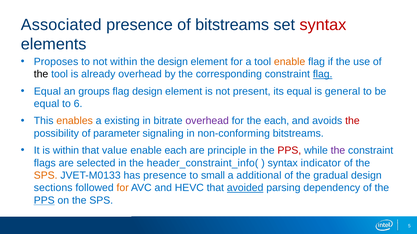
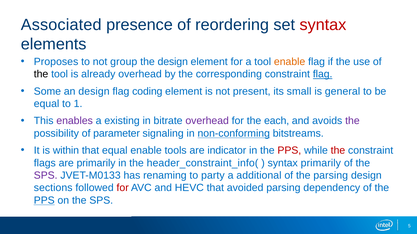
of bitstreams: bitstreams -> reordering (232, 25)
not within: within -> group (124, 62)
Equal: Equal -> Some (47, 92)
an groups: groups -> design (94, 92)
flag design: design -> coding (147, 92)
its equal: equal -> small (299, 92)
6: 6 -> 1 (78, 104)
enables colour: orange -> purple (75, 121)
the colour: red -> purple (352, 121)
non-conforming underline: none -> present (234, 134)
that value: value -> equal (115, 151)
enable each: each -> tools (176, 151)
principle: principle -> indicator (227, 151)
the colour: purple -> red (338, 151)
are selected: selected -> primarily (96, 163)
syntax indicator: indicator -> primarily (321, 163)
SPS colour: orange -> purple (46, 176)
has presence: presence -> renaming (165, 176)
small: small -> party (213, 176)
the gradual: gradual -> parsing (331, 176)
for colour: orange -> red (123, 188)
avoided underline: present -> none (245, 188)
